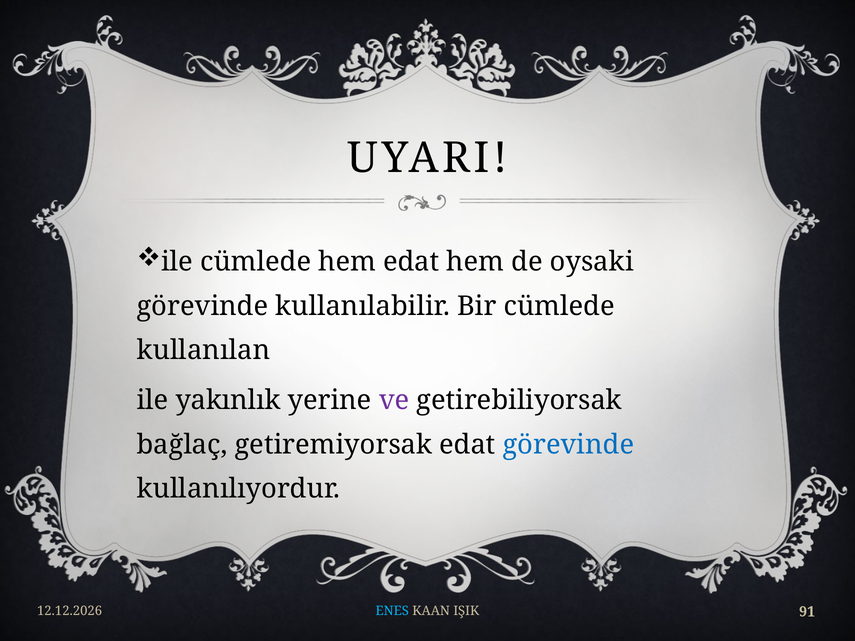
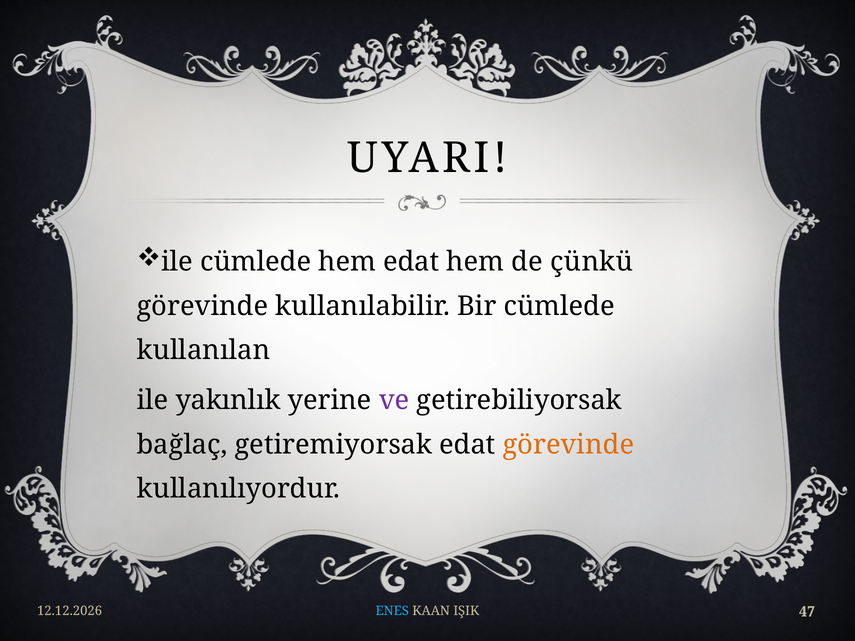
oysaki: oysaki -> çünkü (592, 262)
görevinde colour: blue -> orange (568, 445)
91: 91 -> 47 (807, 612)
